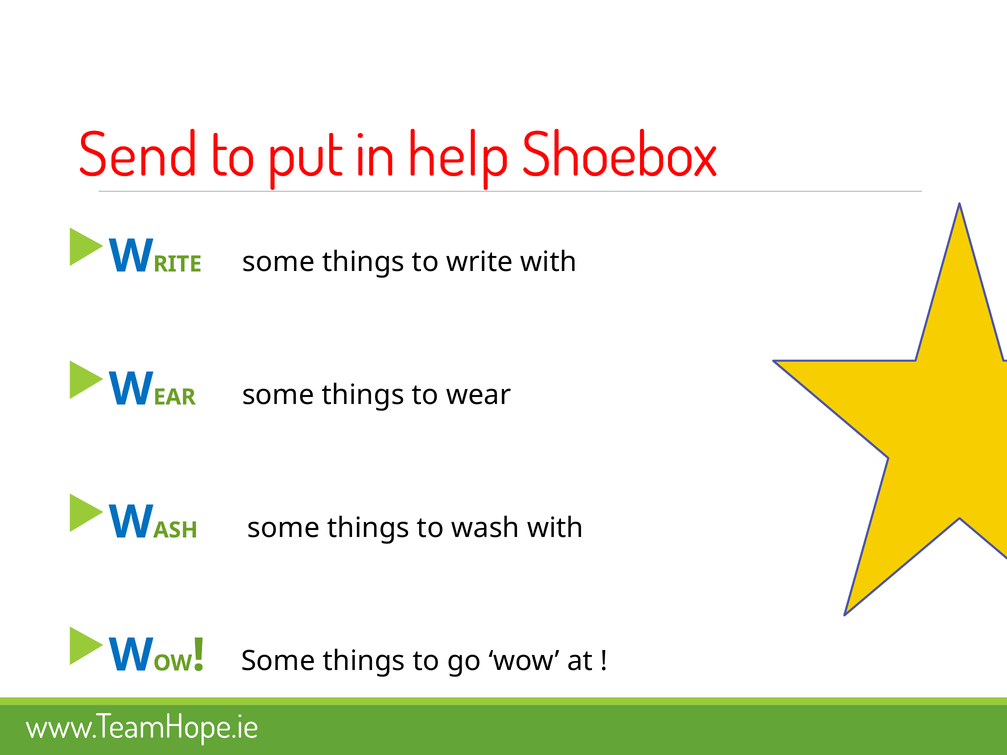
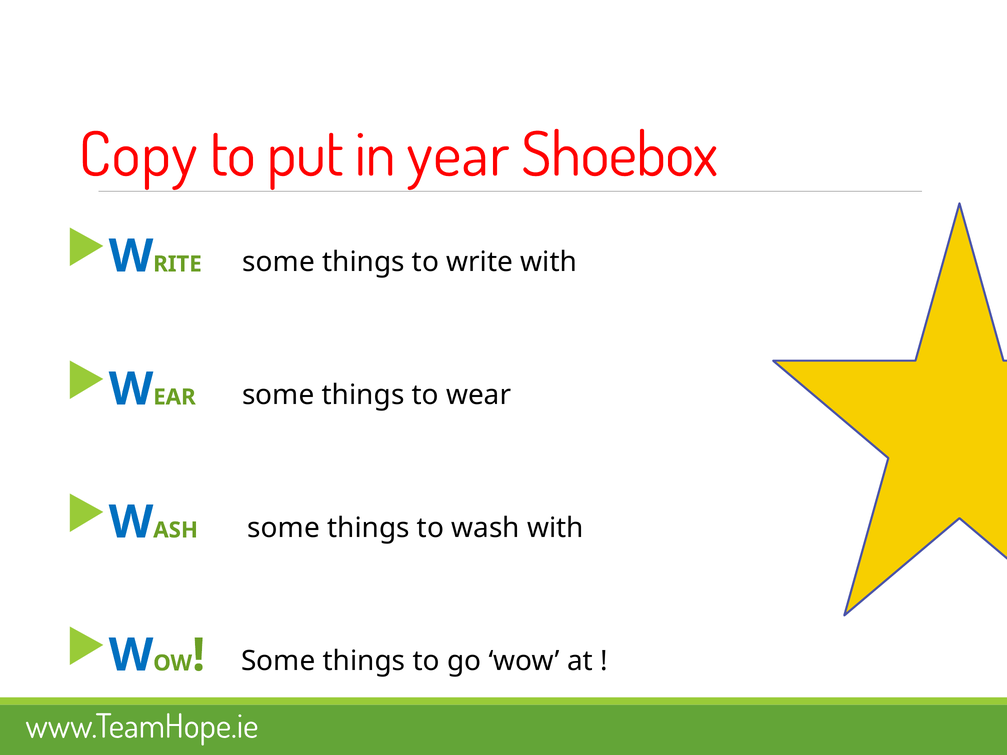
Send: Send -> Copy (138, 155)
help: help -> year (458, 155)
